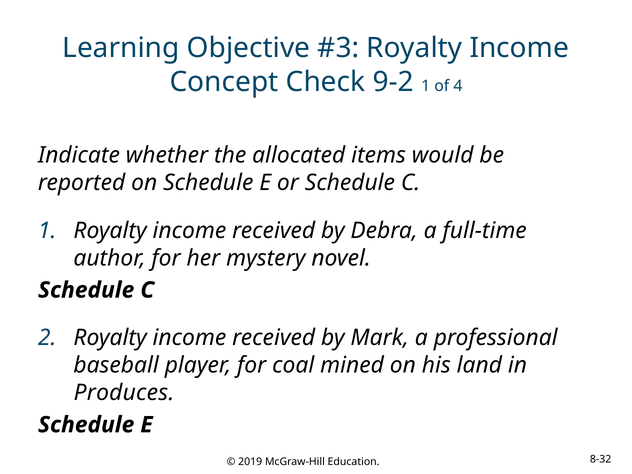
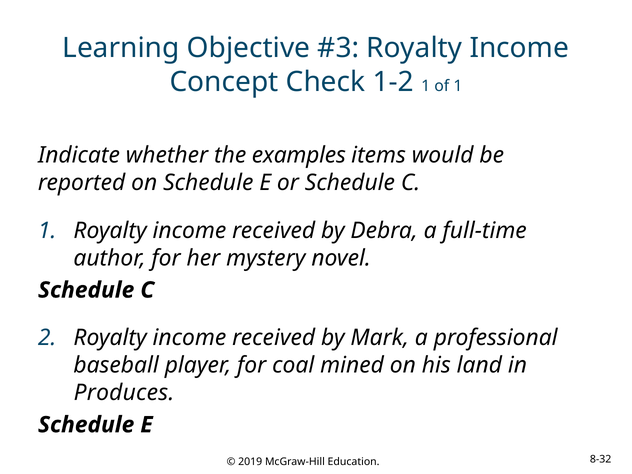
9-2: 9-2 -> 1-2 (393, 82)
of 4: 4 -> 1 (458, 86)
allocated: allocated -> examples (299, 155)
